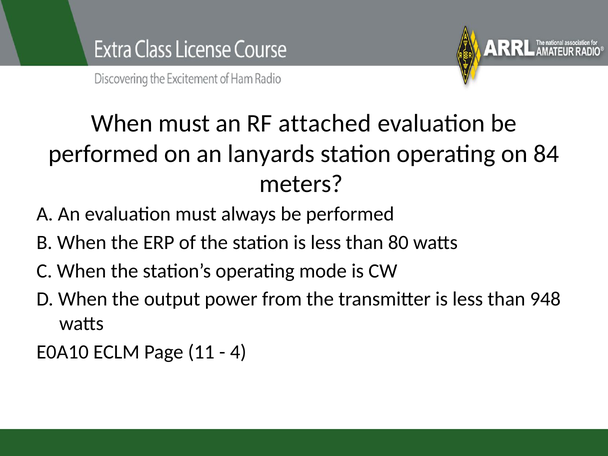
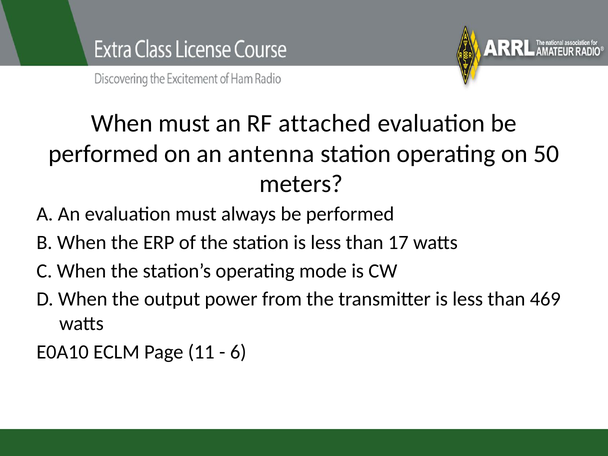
lanyards: lanyards -> antenna (271, 154)
84: 84 -> 50 (546, 154)
80: 80 -> 17 (398, 243)
948: 948 -> 469 (545, 299)
4: 4 -> 6 (238, 352)
